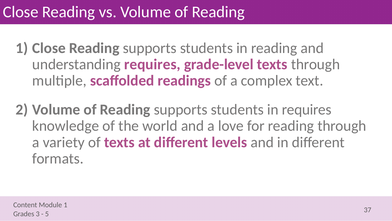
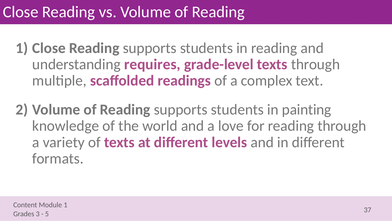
in requires: requires -> painting (307, 109)
